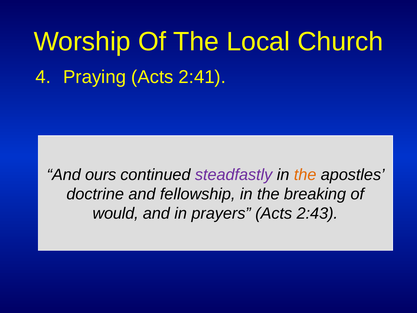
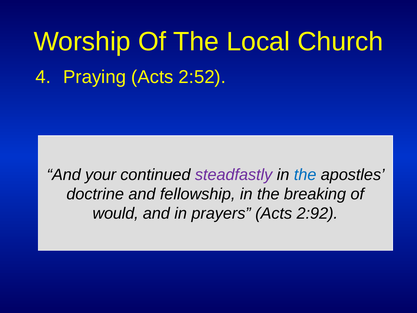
2:41: 2:41 -> 2:52 (202, 77)
ours: ours -> your (101, 175)
the colour: orange -> blue (305, 175)
2:43: 2:43 -> 2:92 (317, 213)
